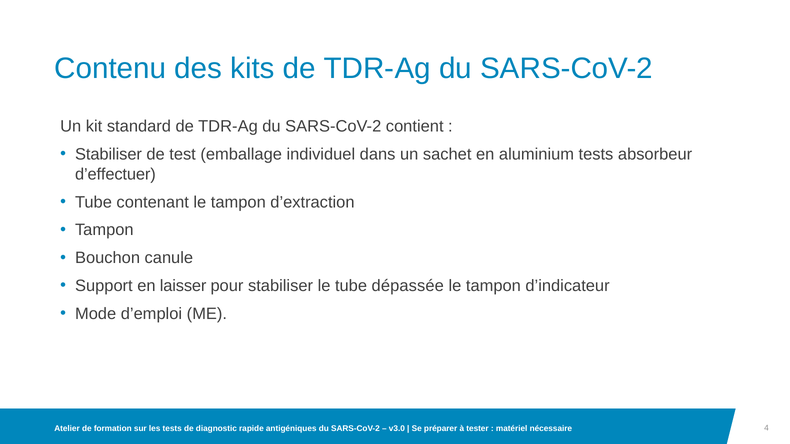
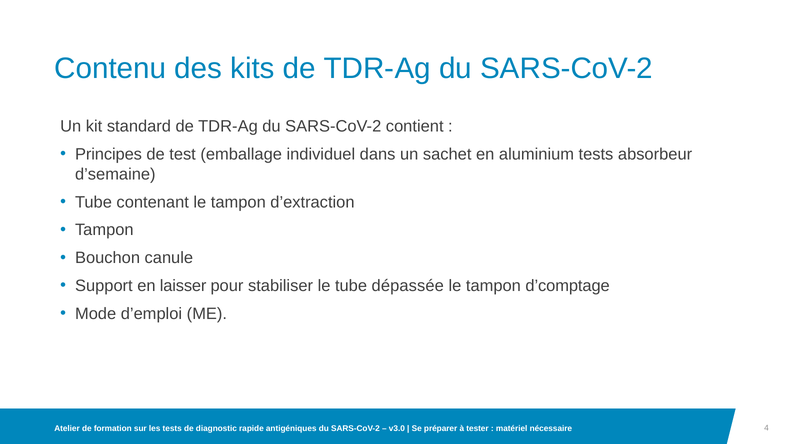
Stabiliser: Stabiliser -> Principes (108, 154)
d’effectuer: d’effectuer -> d’semaine (115, 174)
d’indicateur: d’indicateur -> d’comptage (568, 286)
